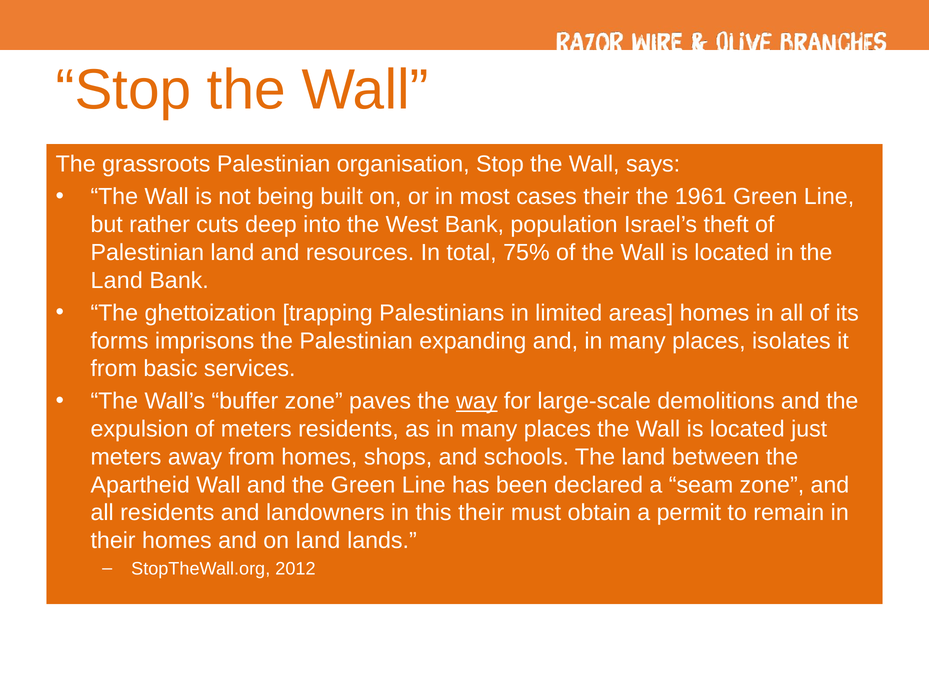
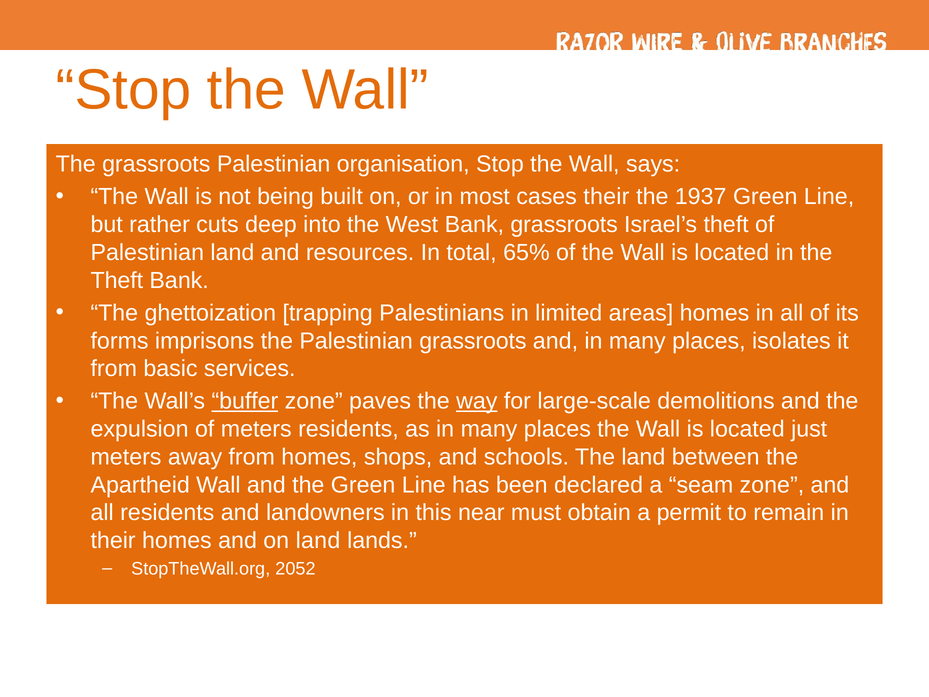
1961: 1961 -> 1937 (701, 197)
Bank population: population -> grassroots (564, 225)
75%: 75% -> 65% (526, 252)
Land: Land -> Theft (117, 280)
Palestinian expanding: expanding -> grassroots (473, 341)
buffer underline: none -> present (245, 401)
this their: their -> near (481, 513)
2012: 2012 -> 2052 (295, 569)
